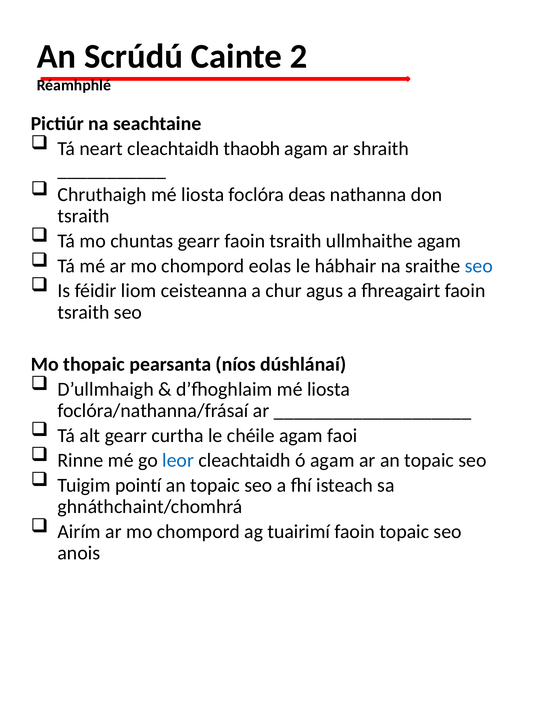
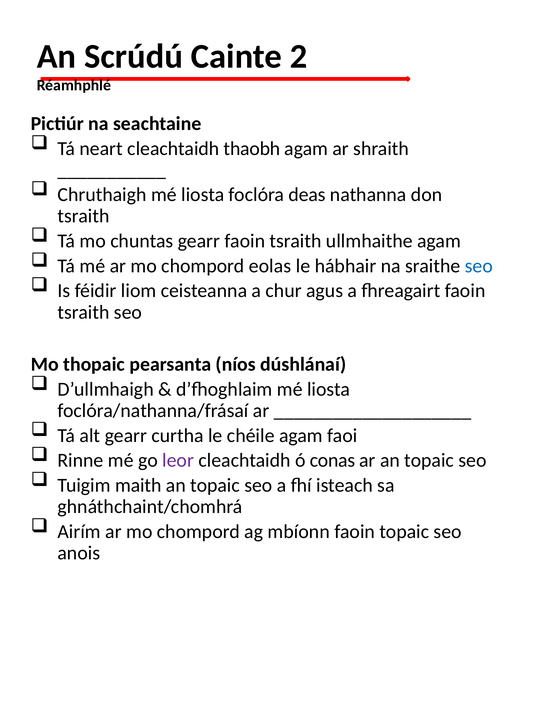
leor colour: blue -> purple (178, 460)
ó agam: agam -> conas (332, 460)
pointí: pointí -> maith (138, 485)
tuairimí: tuairimí -> mbíonn (299, 532)
